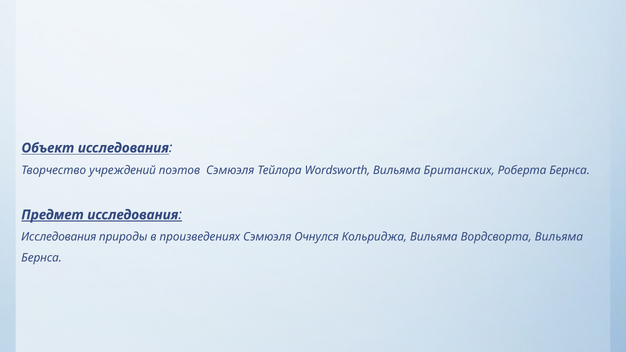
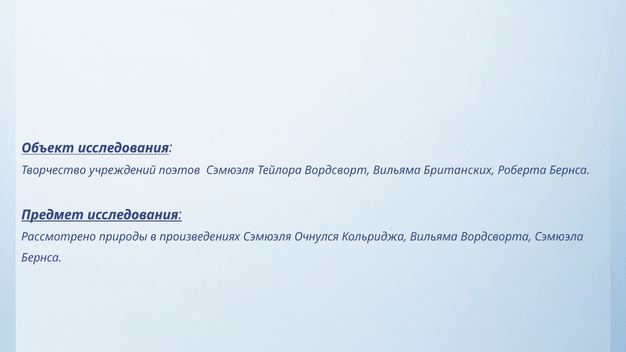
Wordsworth: Wordsworth -> Вордсворт (337, 170)
Исследования: Исследования -> Рассмотрено (59, 237)
Вордсворта Вильяма: Вильяма -> Сэмюэла (559, 237)
